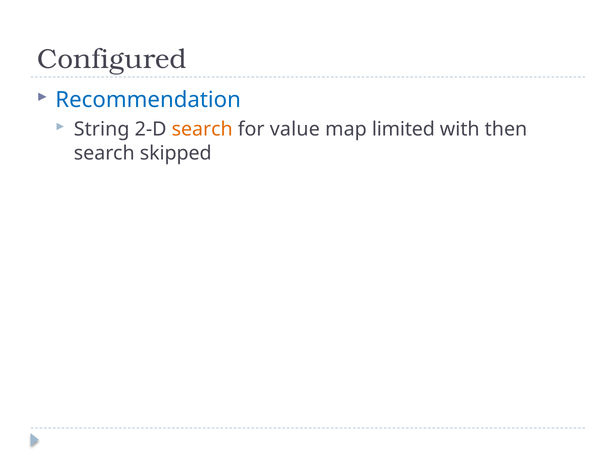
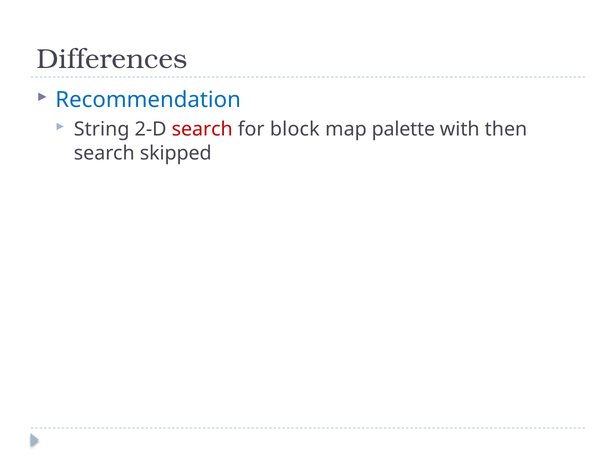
Configured: Configured -> Differences (112, 59)
search colour: orange -> red (202, 129)
value: value -> block (295, 129)
limited: limited -> palette (403, 129)
